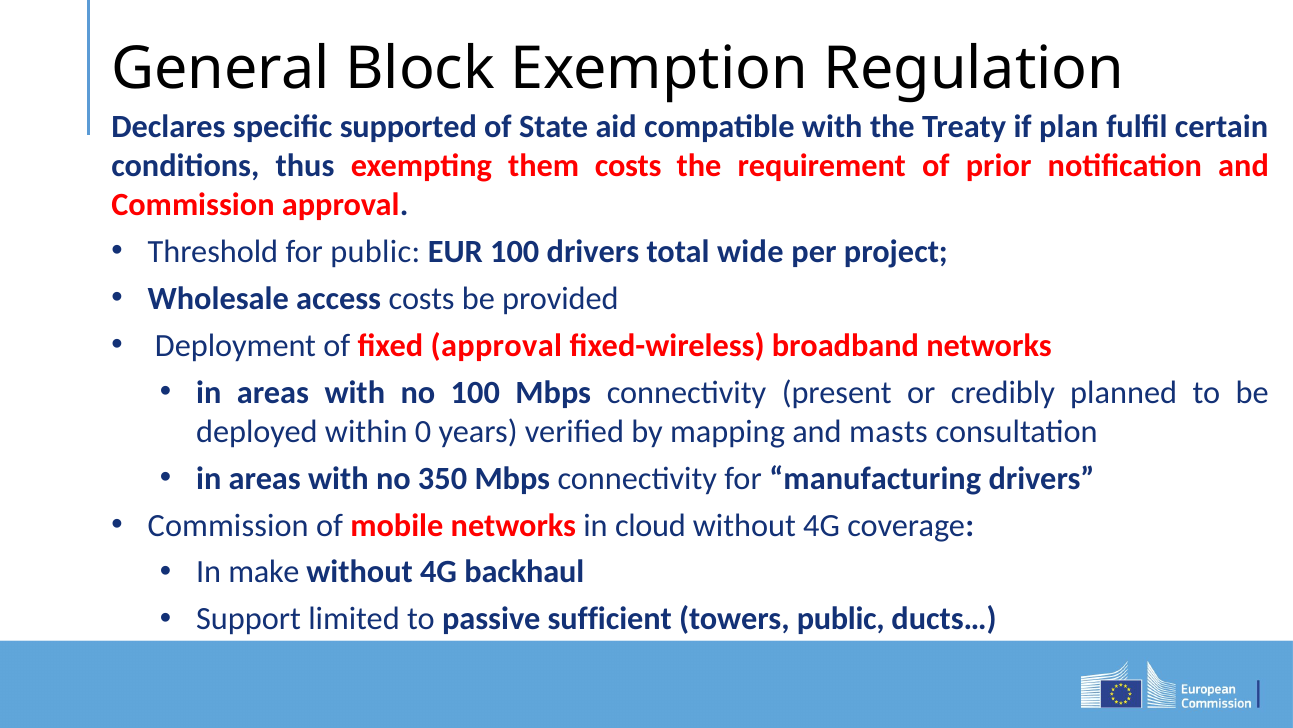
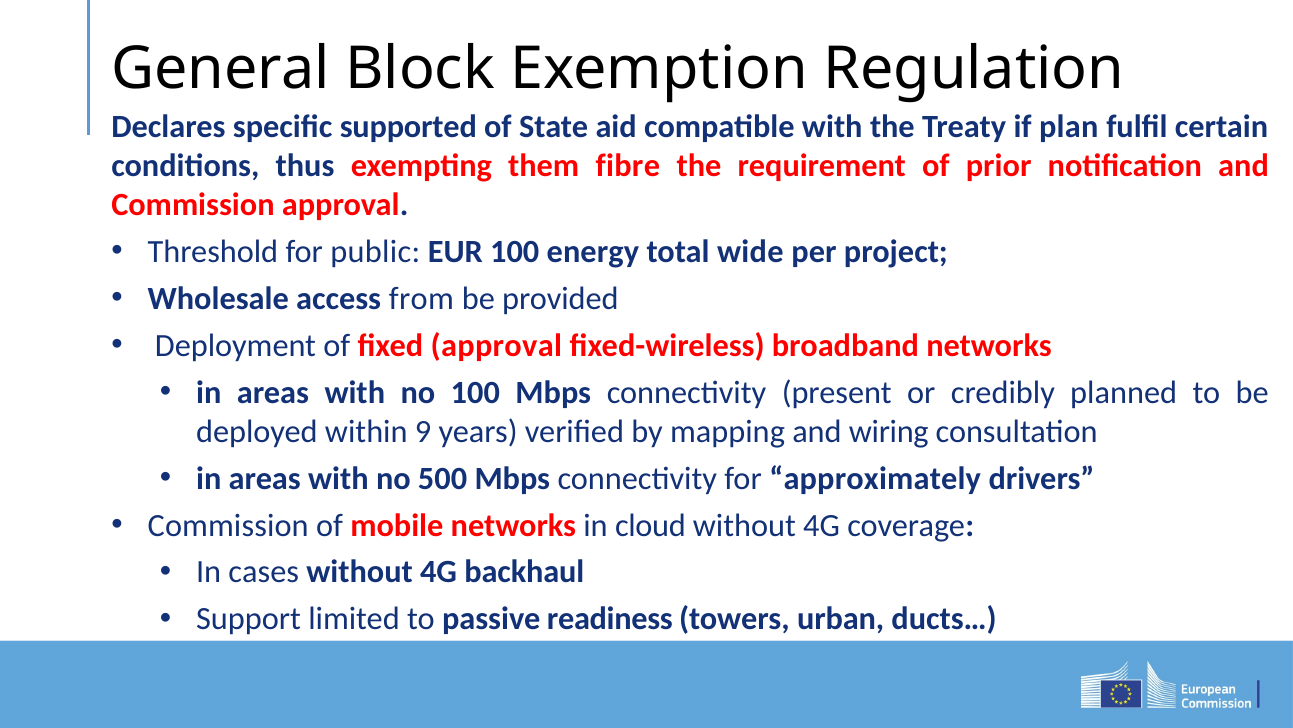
them costs: costs -> fibre (628, 166)
100 drivers: drivers -> energy (593, 252)
access costs: costs -> from (421, 299)
0: 0 -> 9 (423, 431)
masts: masts -> wiring (889, 431)
350: 350 -> 500 (443, 478)
manufacturing: manufacturing -> approximately (875, 478)
make: make -> cases (264, 572)
sufficient: sufficient -> readiness (610, 619)
towers public: public -> urban (841, 619)
